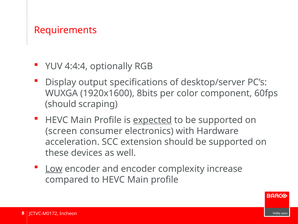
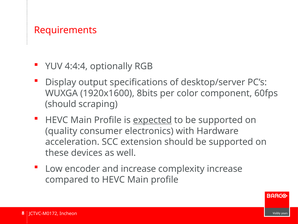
screen: screen -> quality (61, 131)
Low underline: present -> none (54, 168)
and encoder: encoder -> increase (138, 168)
